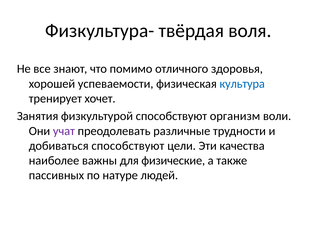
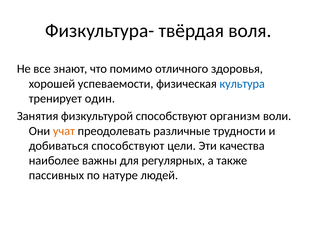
хочет: хочет -> один (100, 98)
учат colour: purple -> orange (64, 131)
физические: физические -> регулярных (173, 160)
